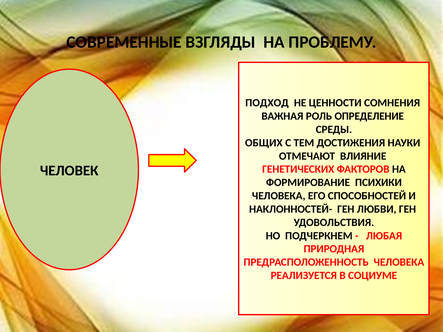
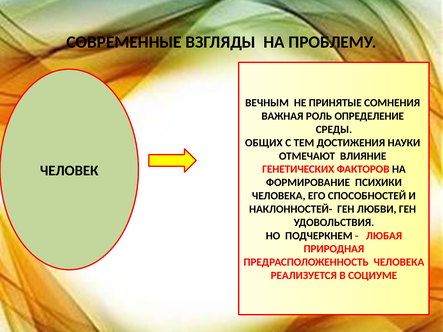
ПОДХОД: ПОДХОД -> ВЕЧНЫМ (267, 103)
ЦЕННОСТИ: ЦЕННОСТИ -> ПРИНЯТЫЕ (335, 103)
